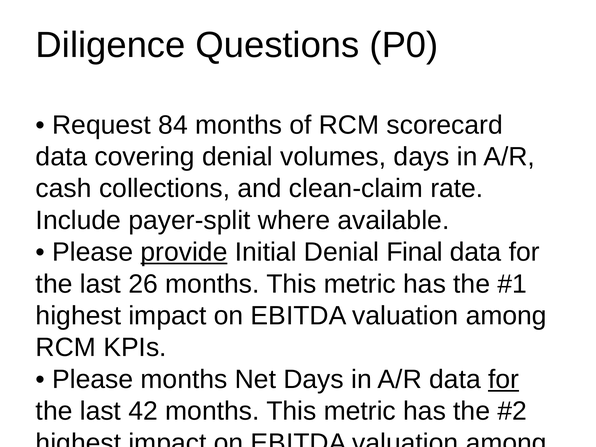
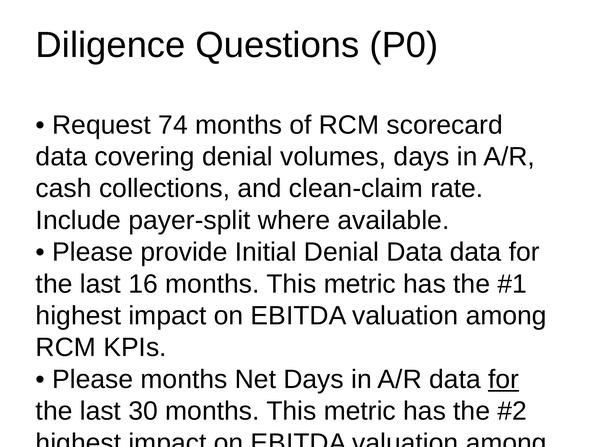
84: 84 -> 74 (173, 125)
provide underline: present -> none (184, 252)
Denial Final: Final -> Data (414, 252)
26: 26 -> 16 (143, 284)
42: 42 -> 30 (143, 411)
